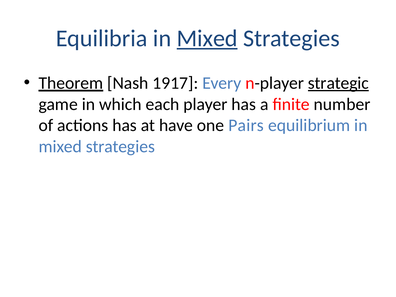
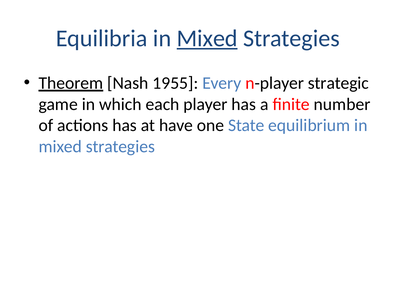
1917: 1917 -> 1955 (175, 83)
strategic underline: present -> none (338, 83)
Pairs: Pairs -> State (246, 125)
